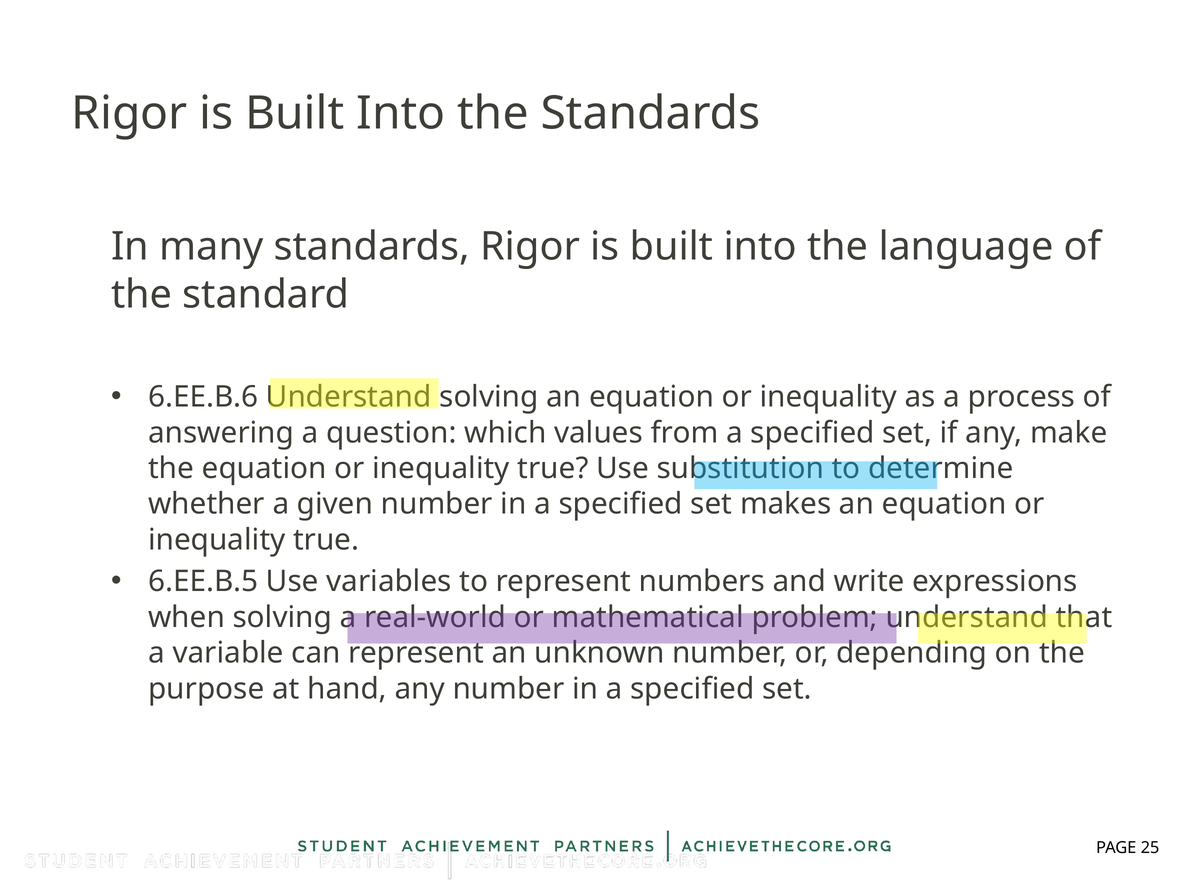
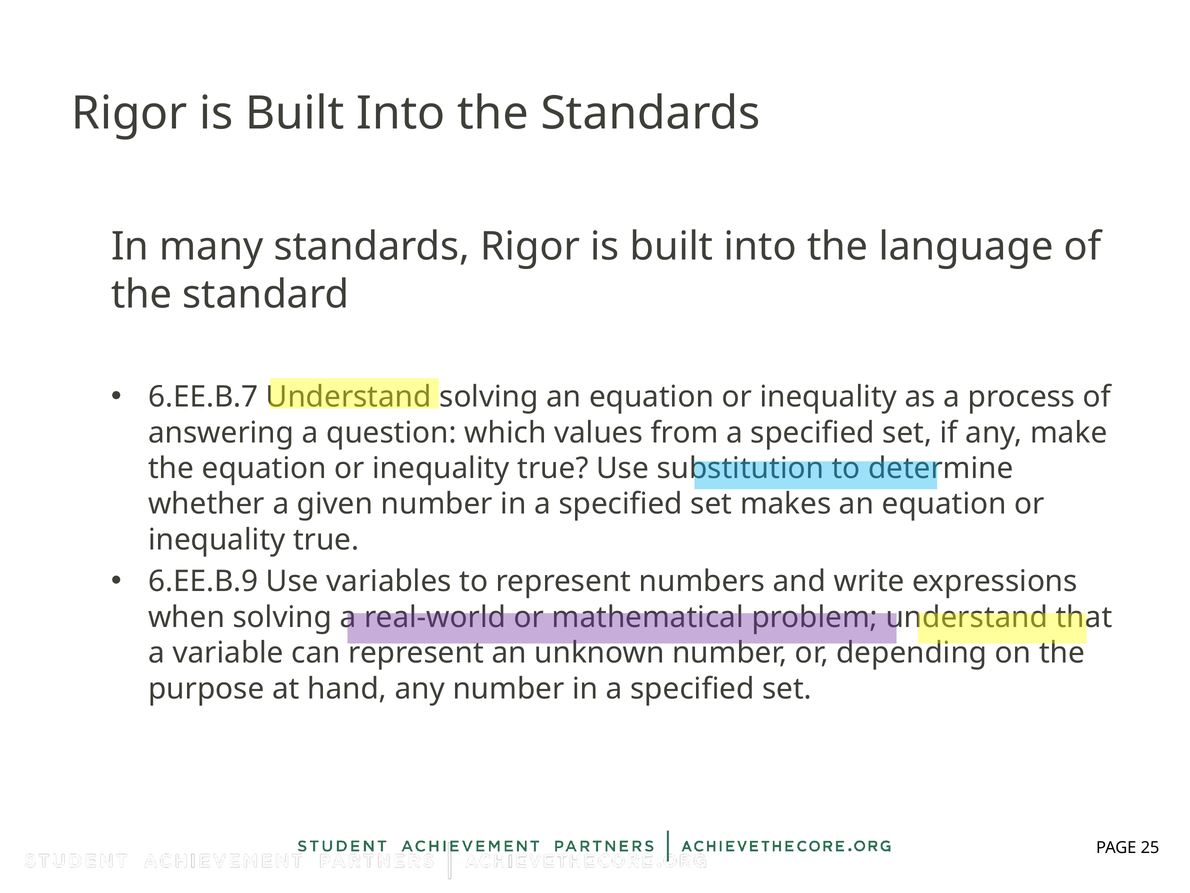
6.EE.B.6: 6.EE.B.6 -> 6.EE.B.7 (203, 397)
6.EE.B.5: 6.EE.B.5 -> 6.EE.B.9 (203, 581)
